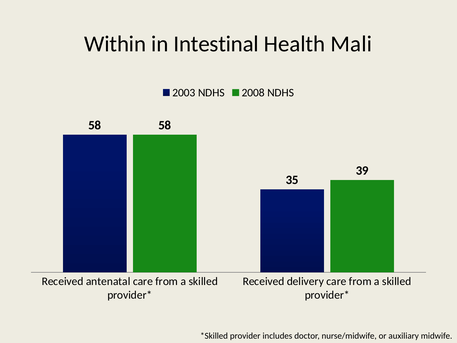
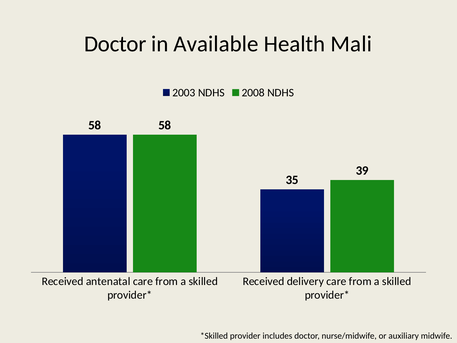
Within: Within -> Doctor (115, 44)
Intestinal: Intestinal -> Available (216, 44)
